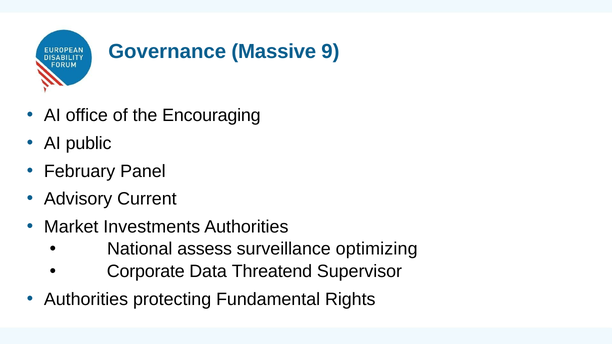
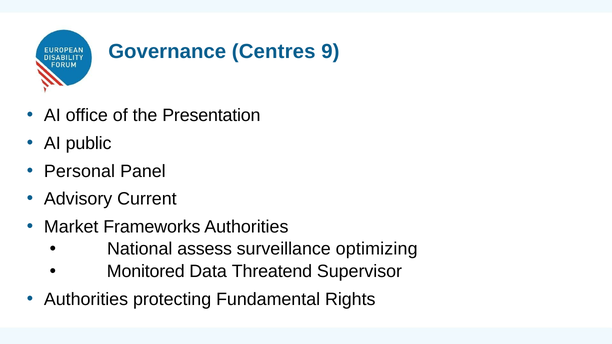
Massive: Massive -> Centres (274, 52)
Encouraging: Encouraging -> Presentation (211, 116)
February: February -> Personal (80, 171)
Investments: Investments -> Frameworks (152, 227)
Corporate: Corporate -> Monitored (146, 272)
